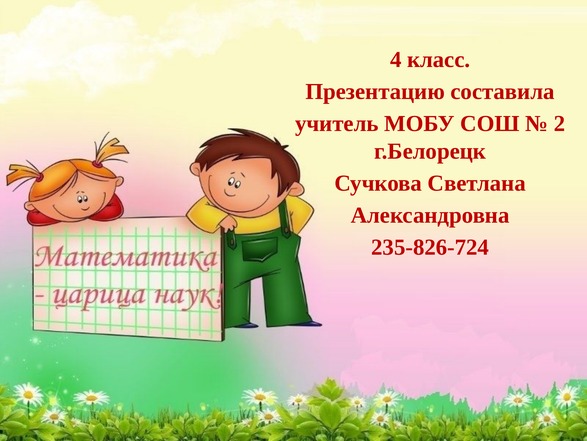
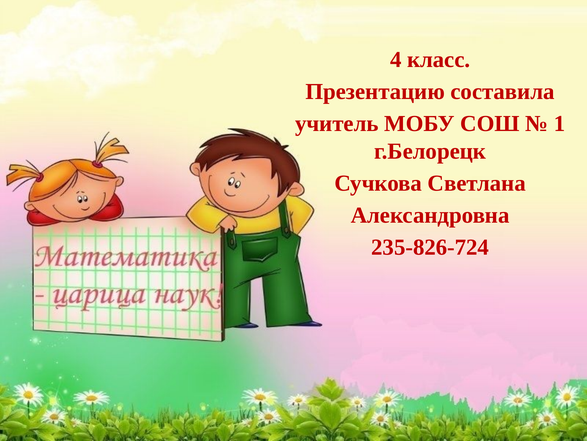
2: 2 -> 1 (559, 123)
